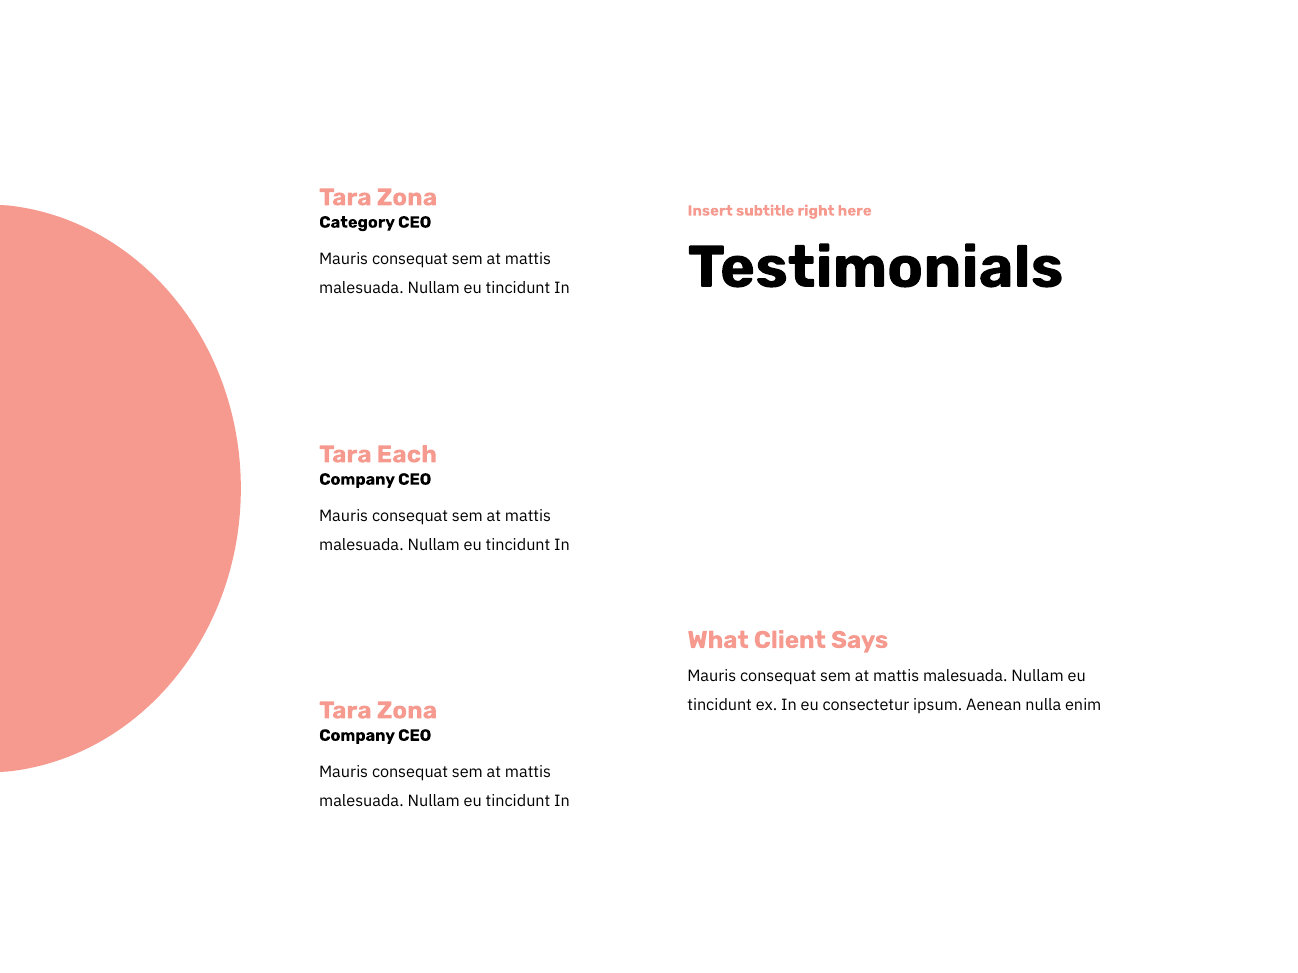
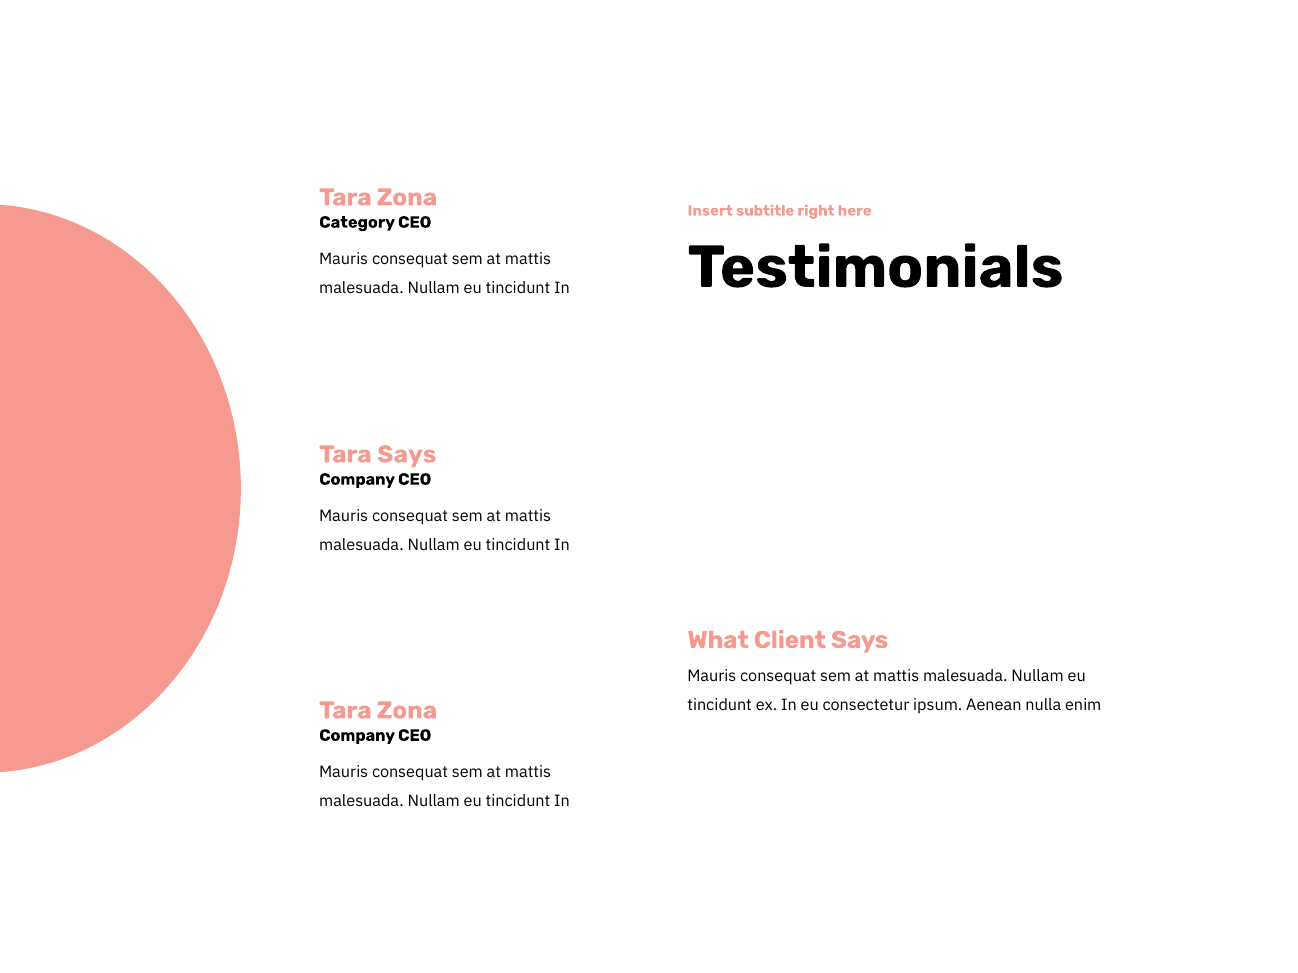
Tara Each: Each -> Says (407, 455)
